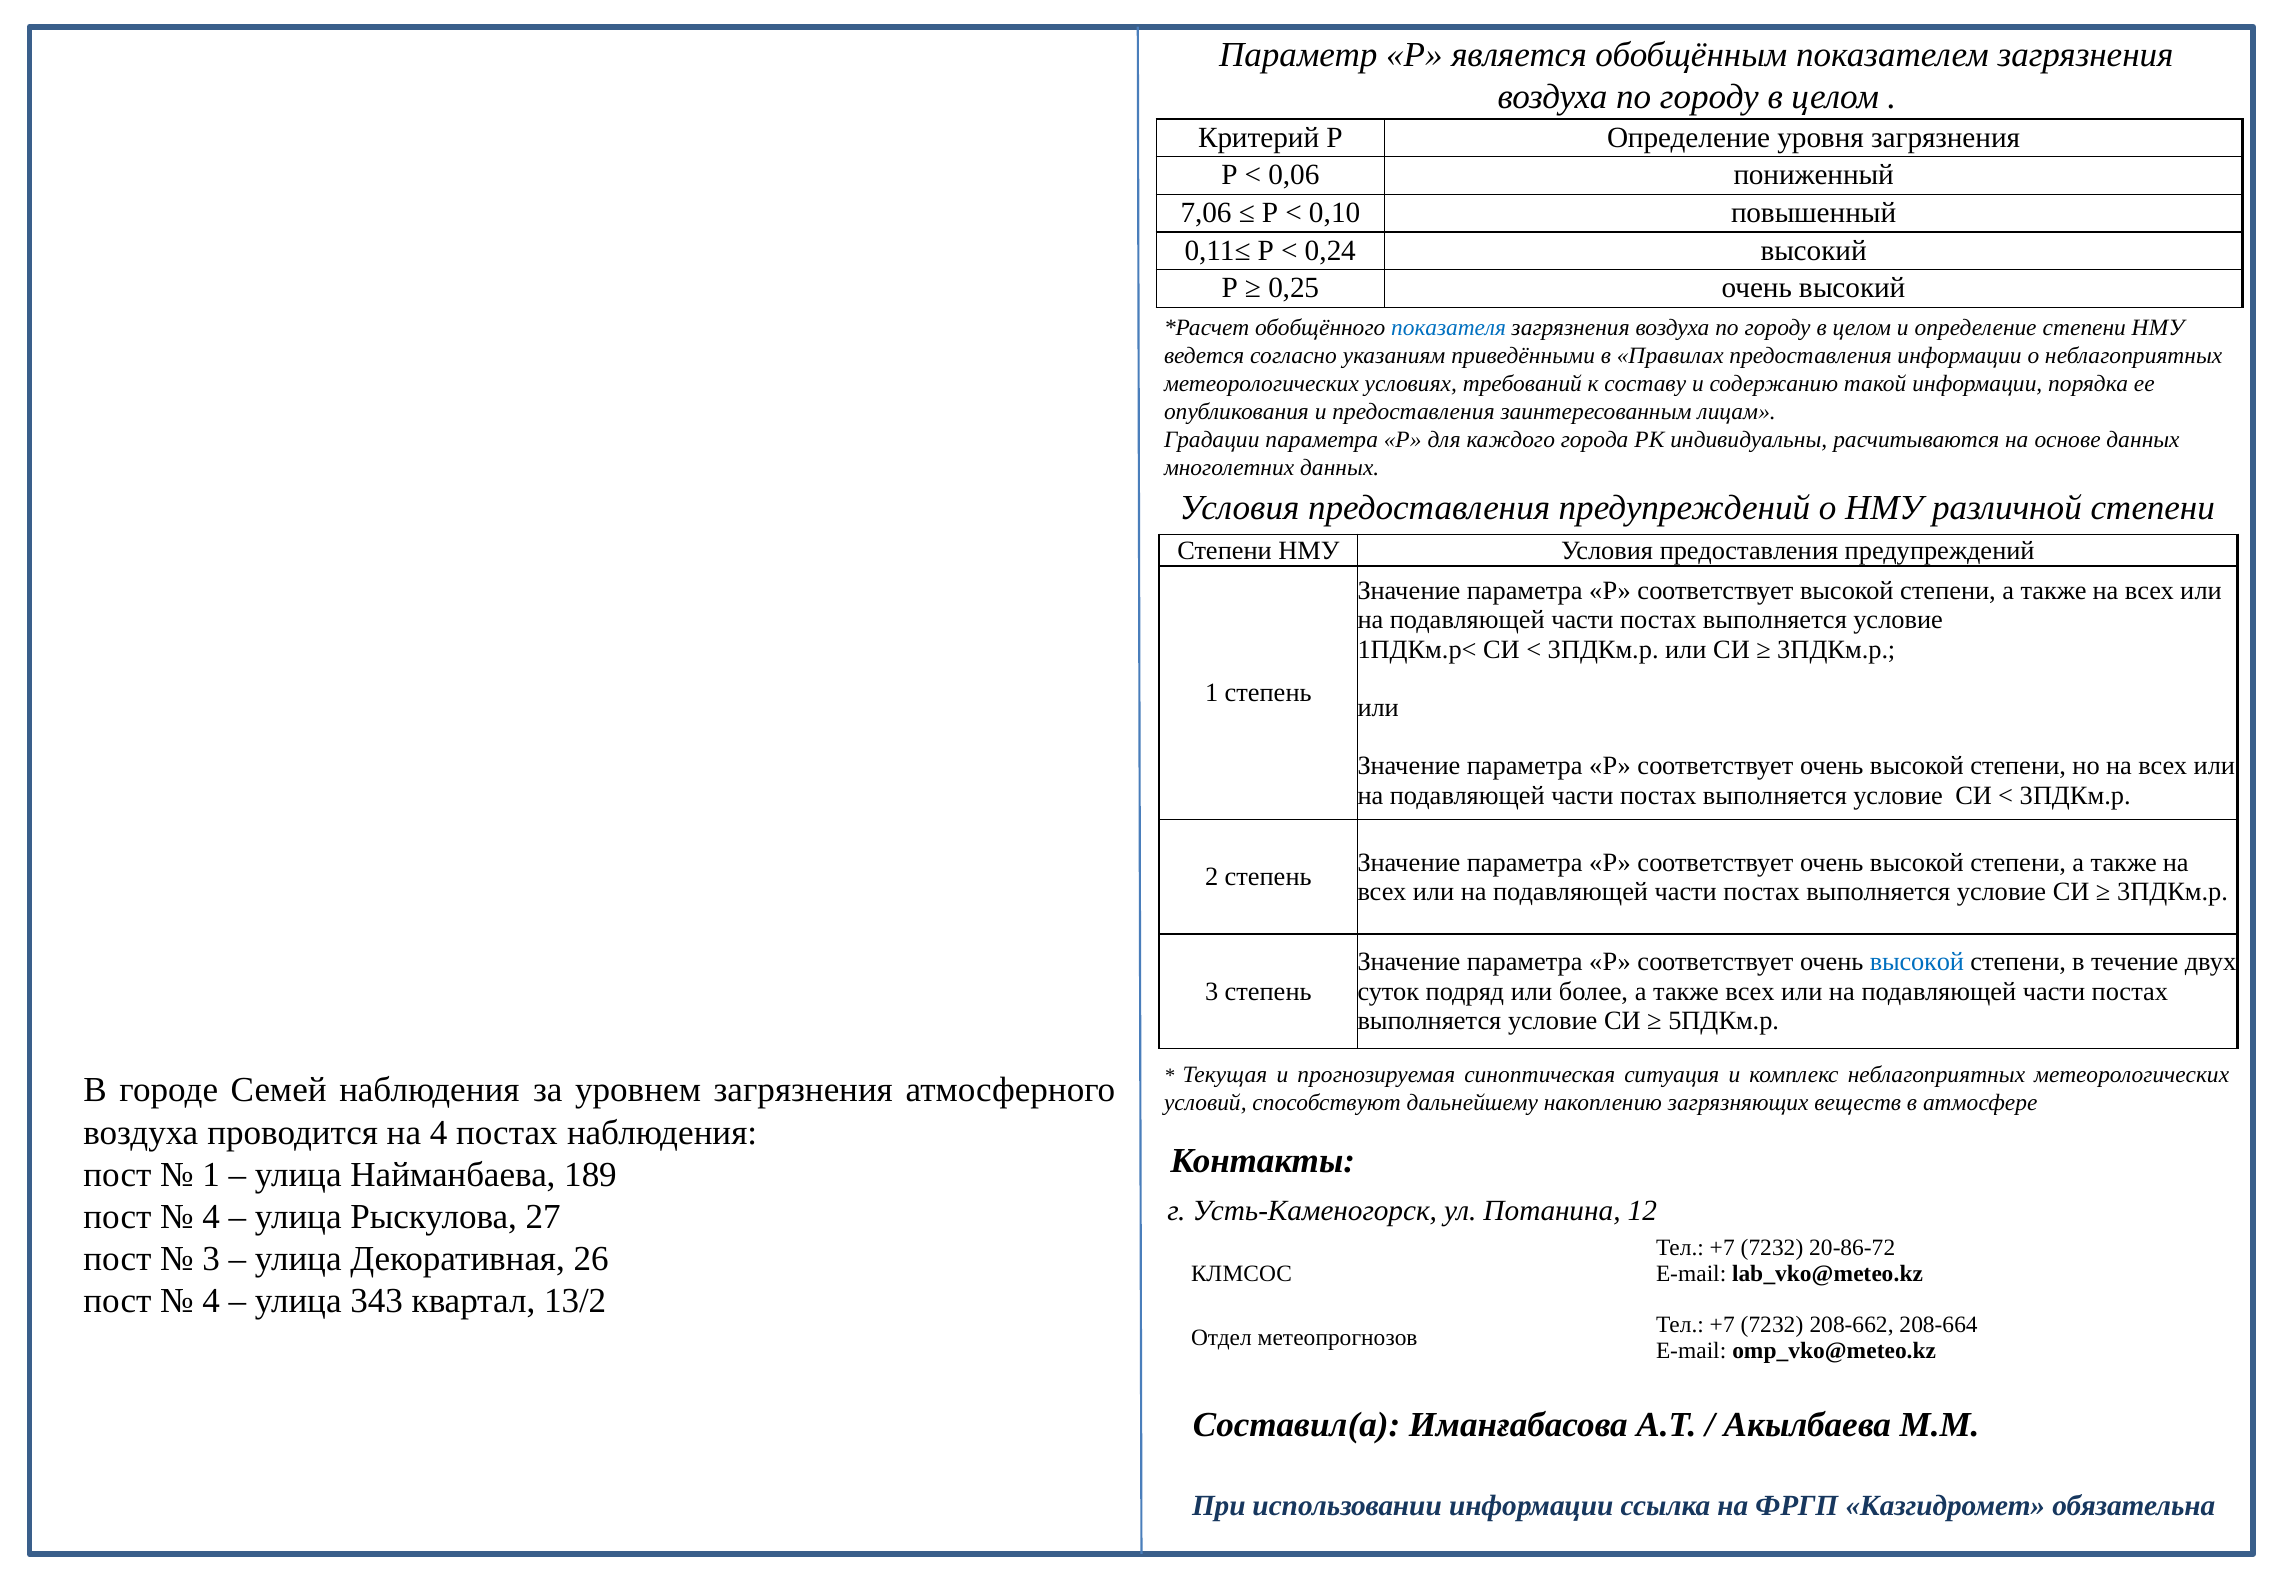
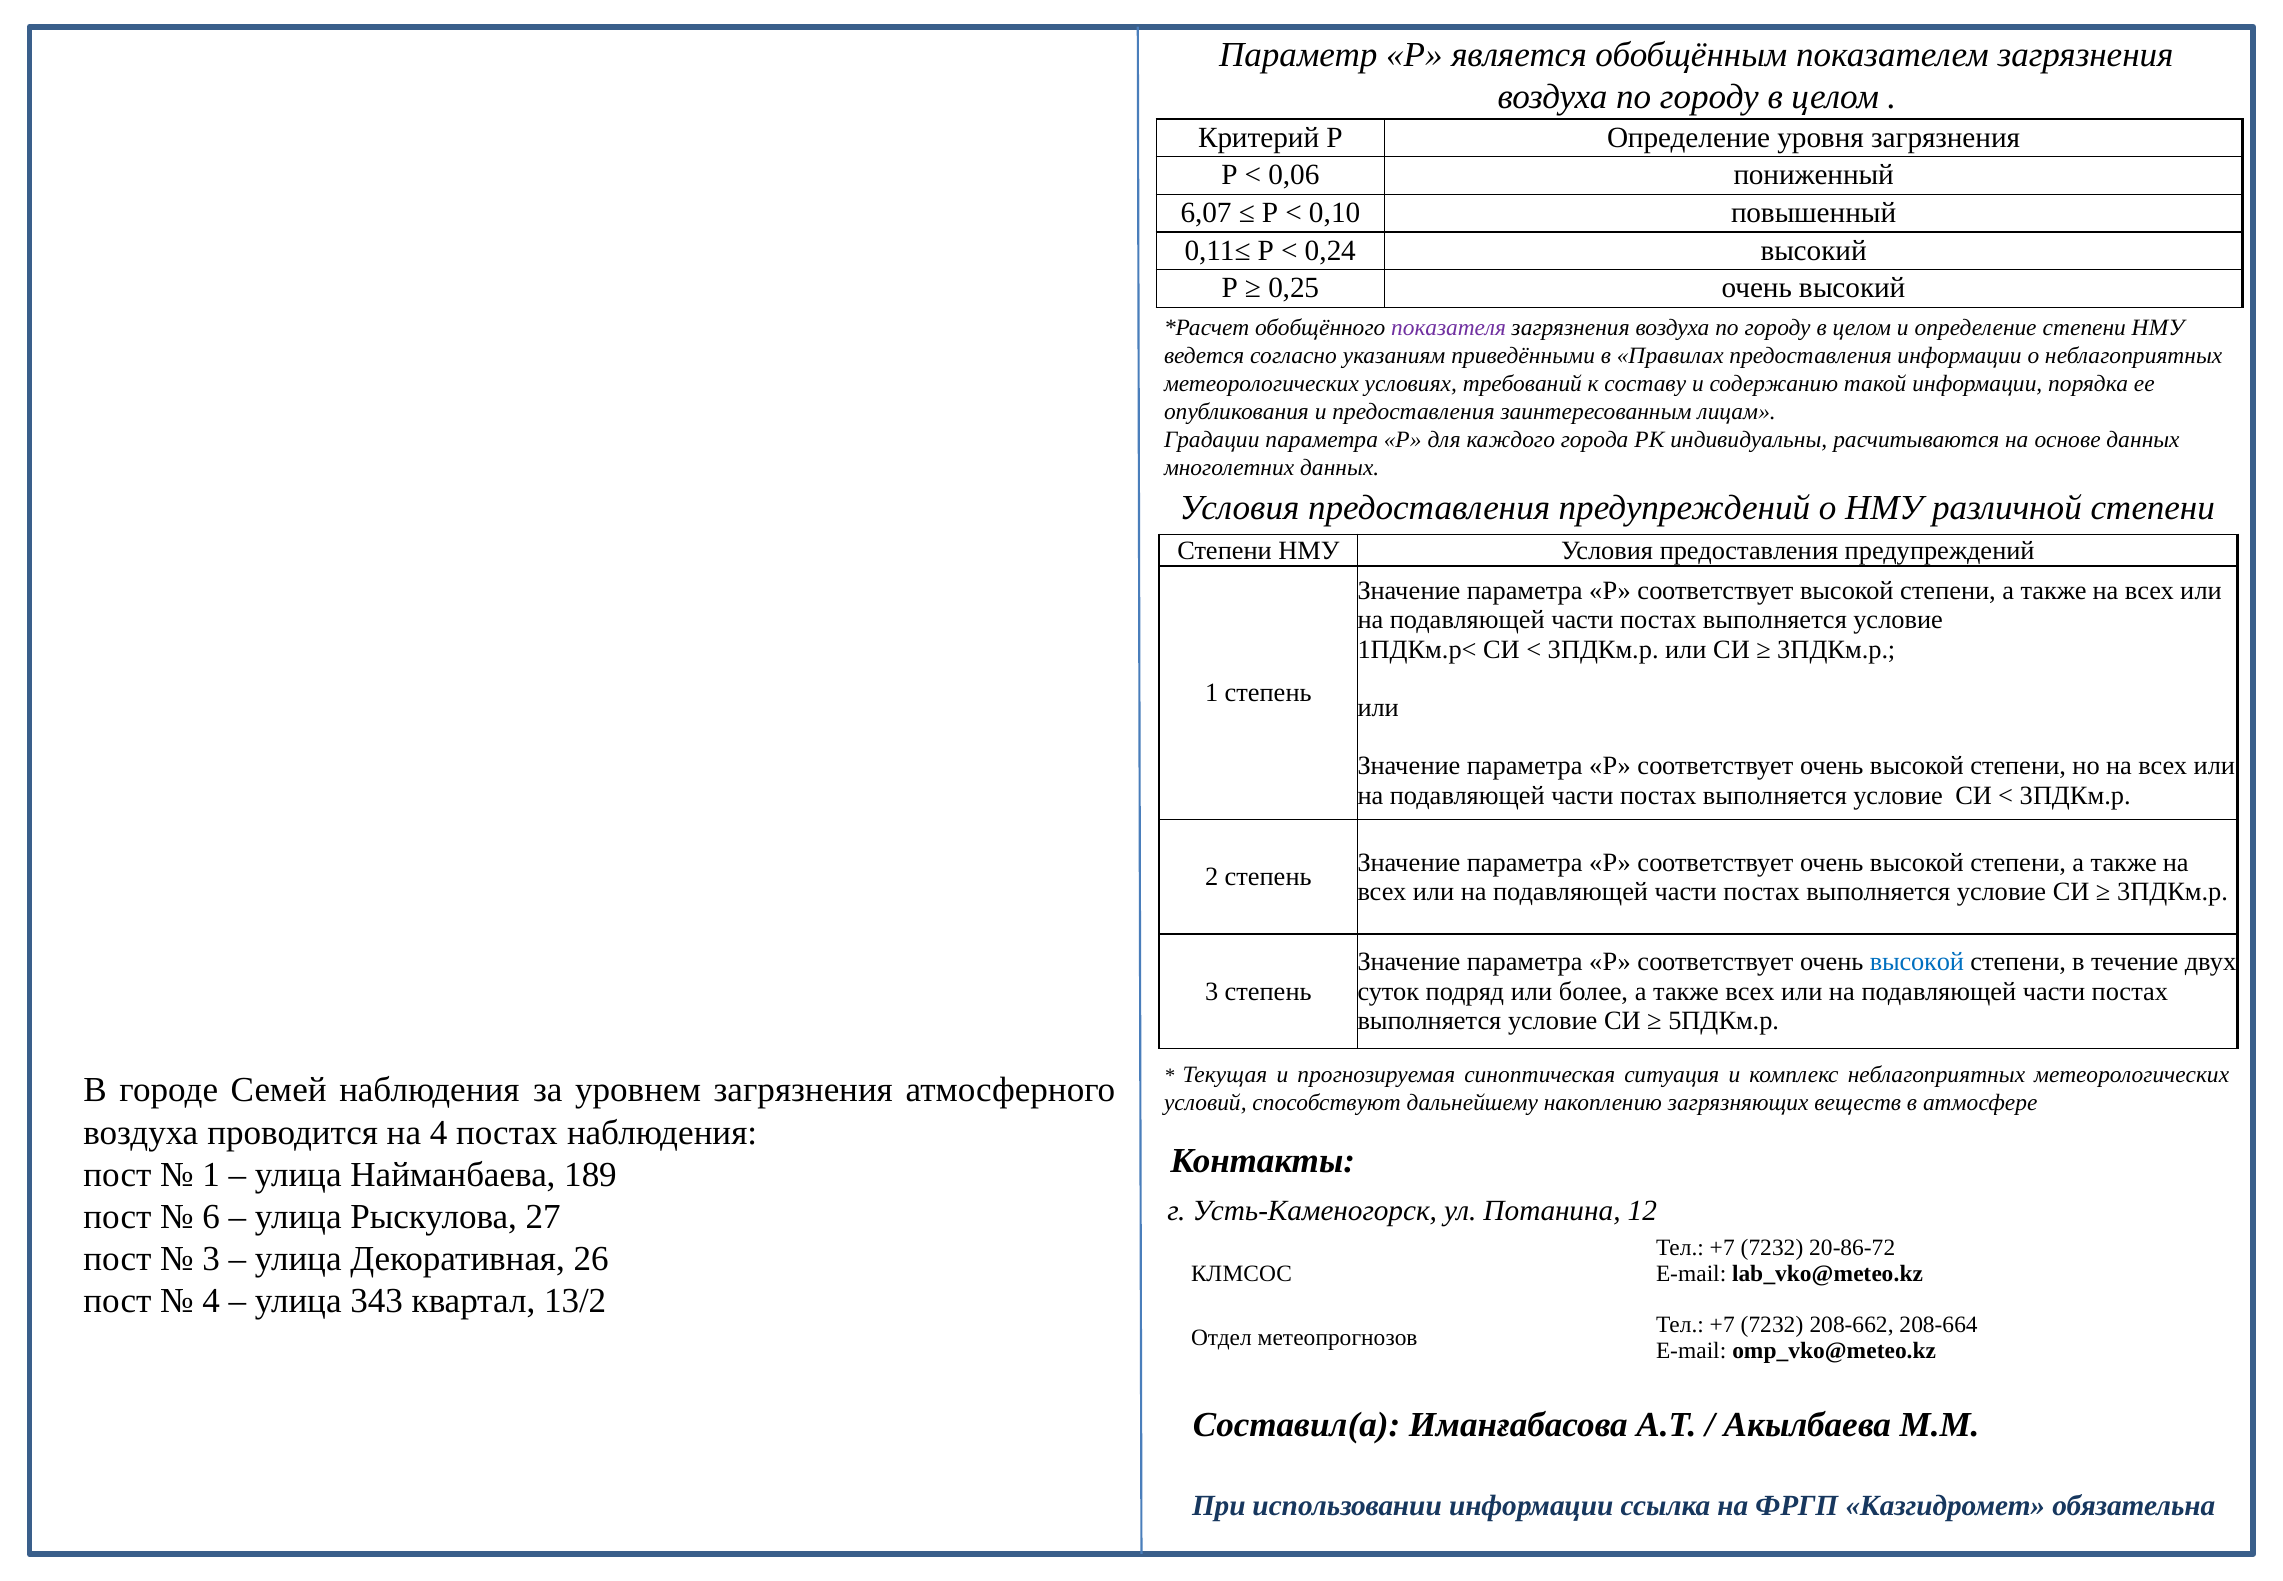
7,06: 7,06 -> 6,07 (1206, 213)
показателя colour: blue -> purple (1449, 328)
4: 4 -> 6 (211, 1216)
